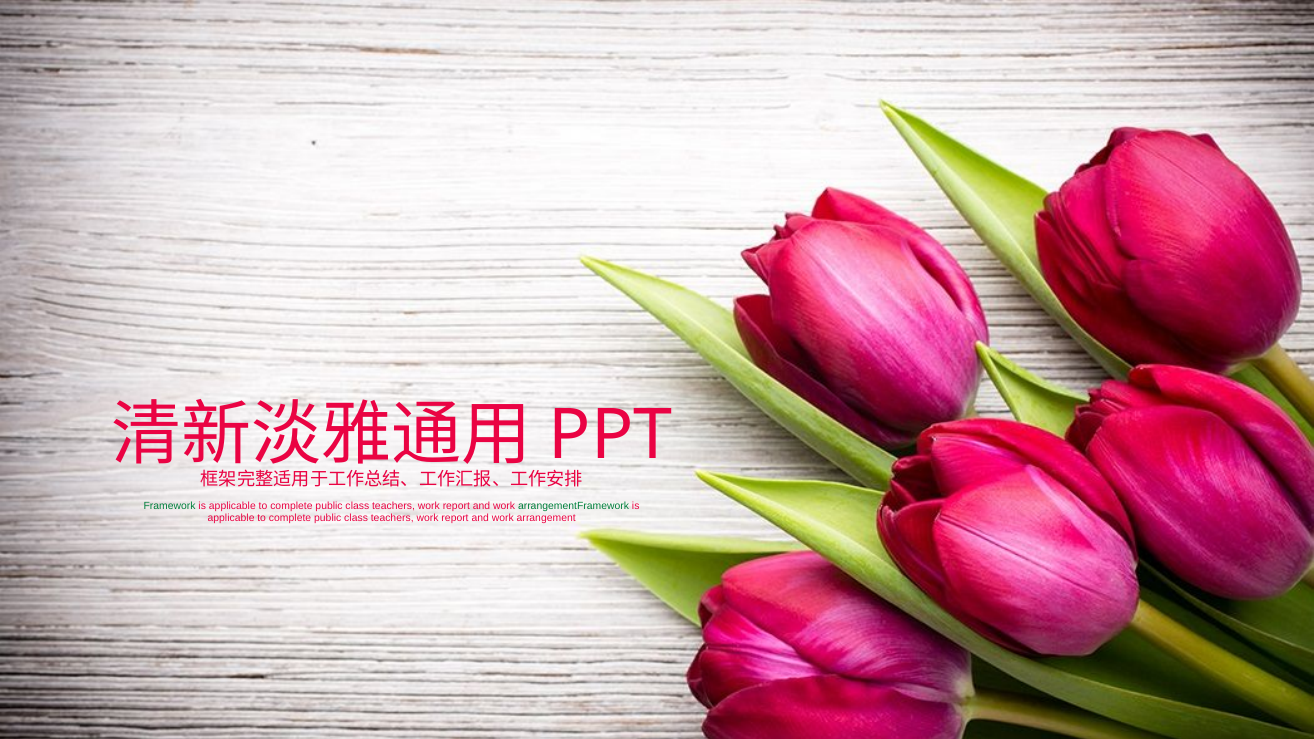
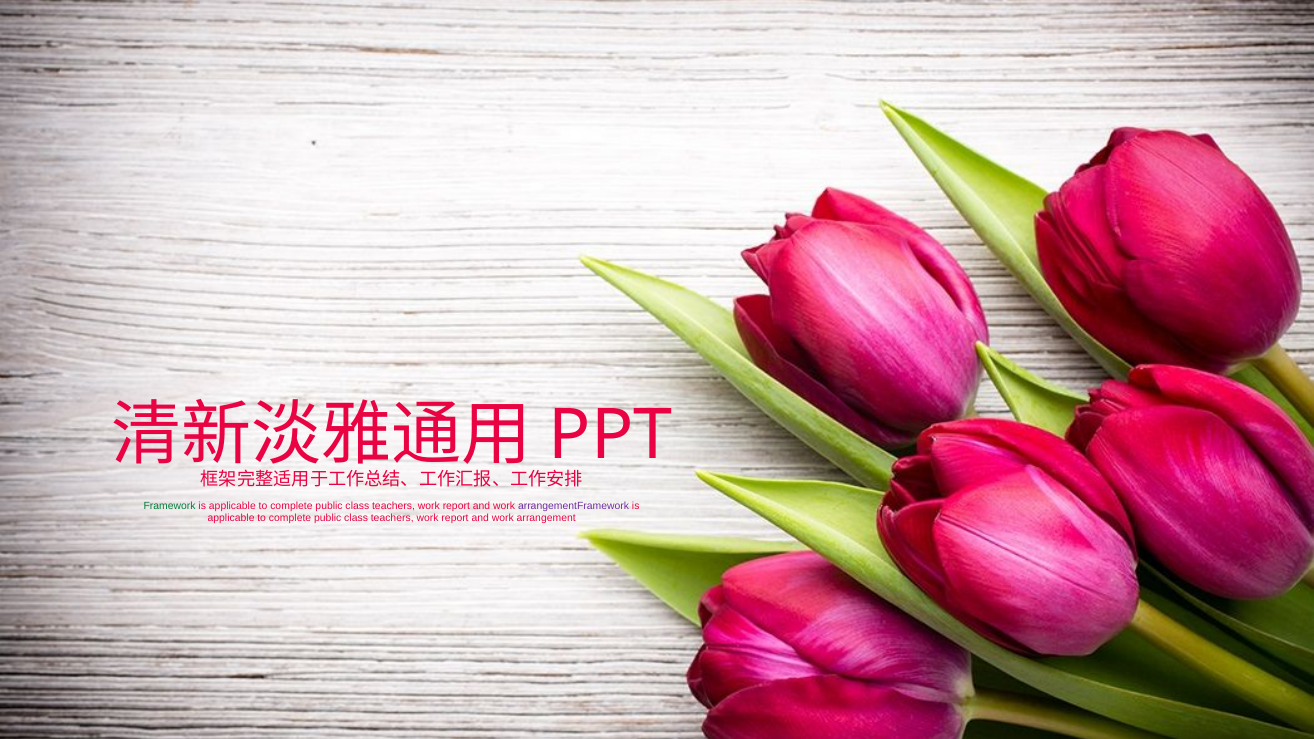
arrangementFramework colour: green -> purple (574, 506)
